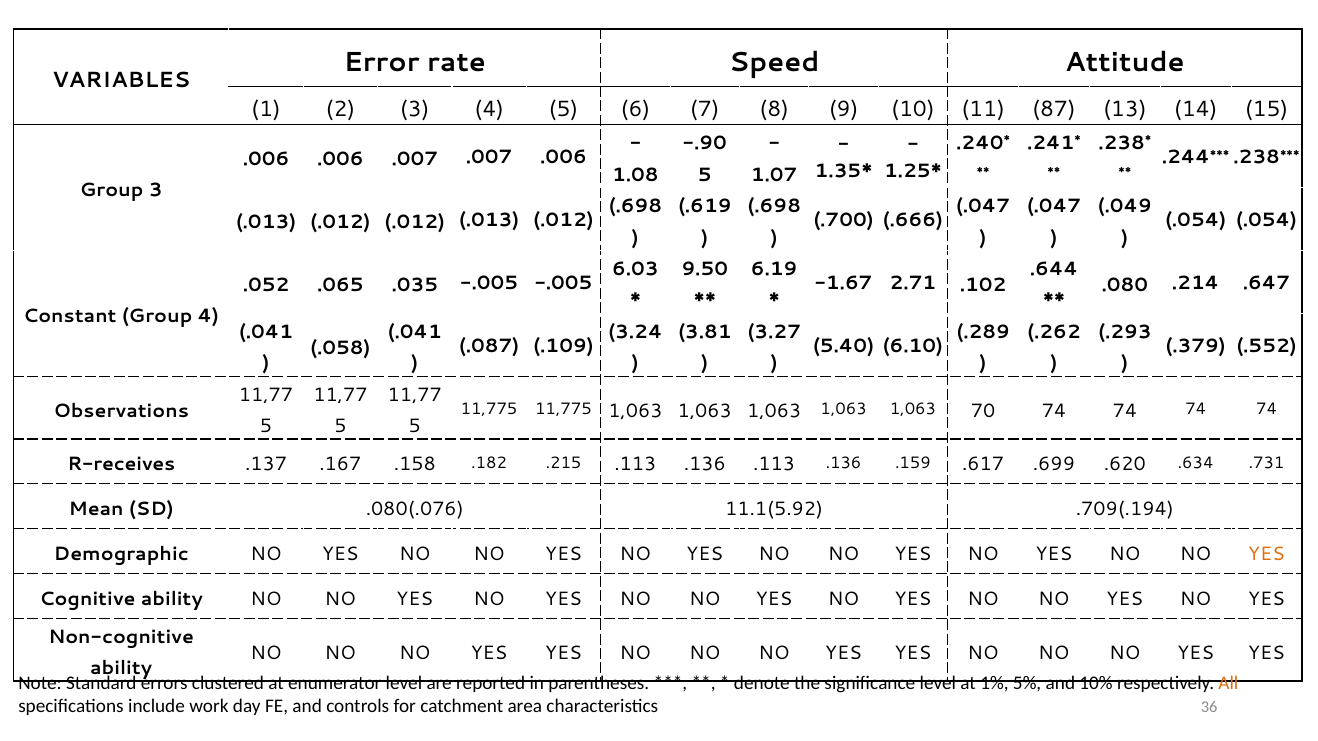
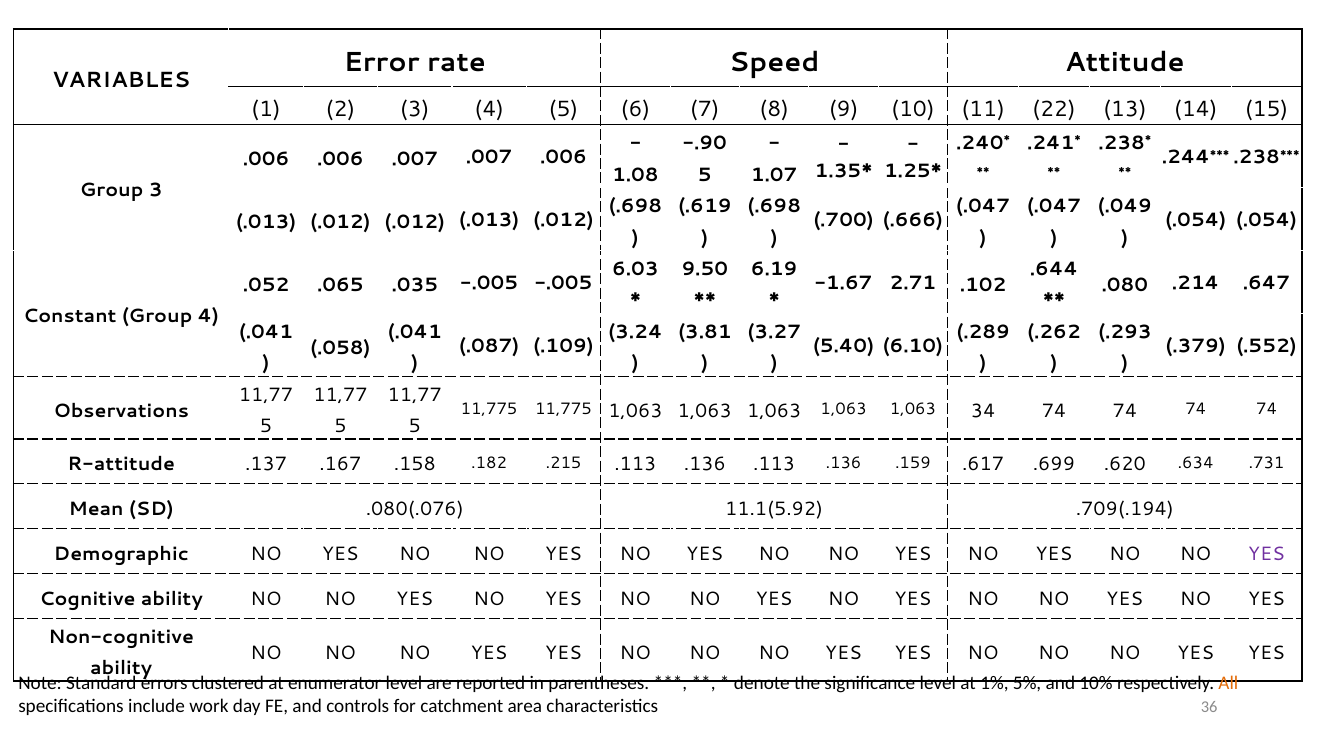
87: 87 -> 22 (1054, 109)
70: 70 -> 34 (983, 411)
R-receives: R-receives -> R-attitude (121, 465)
YES colour: orange -> purple (1267, 554)
